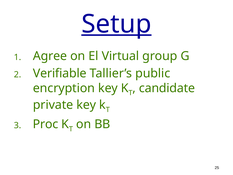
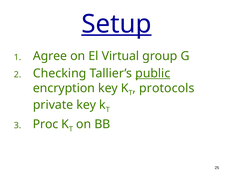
Verifiable: Verifiable -> Checking (60, 73)
public underline: none -> present (153, 73)
candidate: candidate -> protocols (167, 88)
